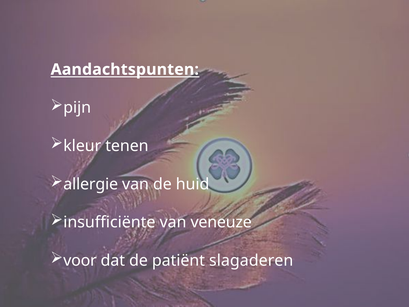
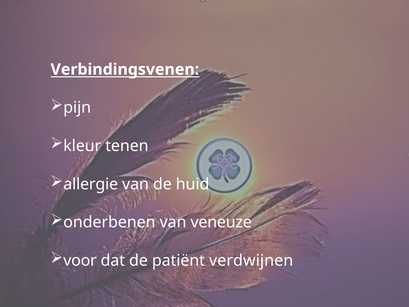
Aandachtspunten: Aandachtspunten -> Verbindingsvenen (125, 69)
insufficiënte: insufficiënte -> onderbenen (109, 222)
slagaderen: slagaderen -> verdwijnen (251, 260)
